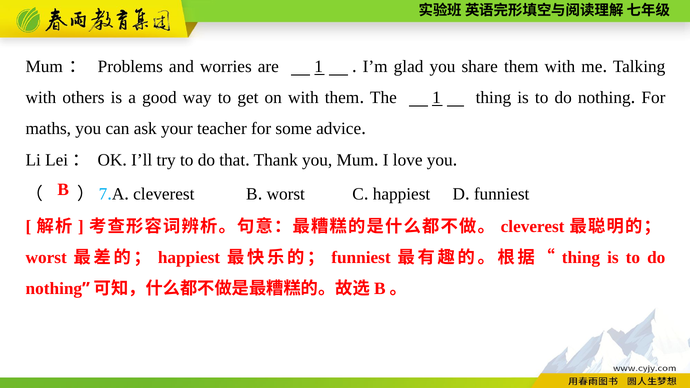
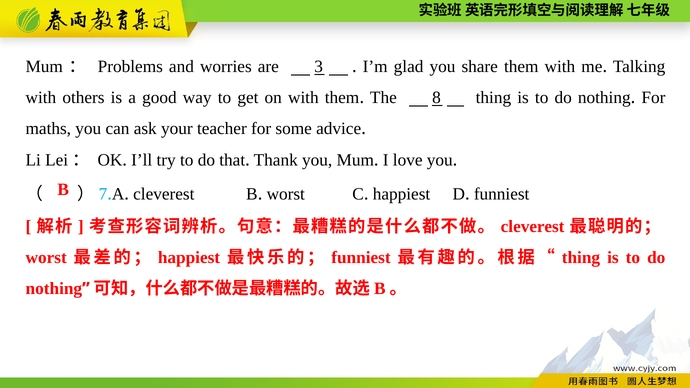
are 1: 1 -> 3 (319, 67)
The 1: 1 -> 8 (437, 98)
